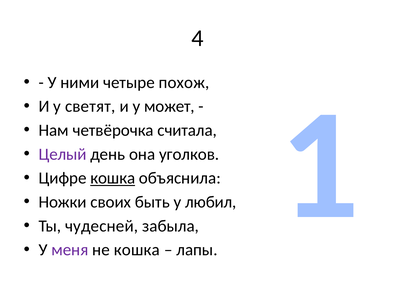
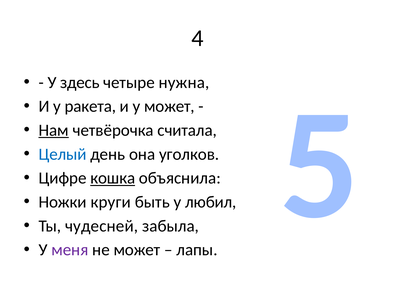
ними: ними -> здесь (80, 82)
похож: похож -> нужна (184, 82)
светят: светят -> ракета (90, 106)
Нам underline: none -> present (54, 130)
Целый colour: purple -> blue (63, 154)
своих: своих -> круги (111, 202)
не кошка: кошка -> может (137, 250)
1: 1 -> 5 (319, 165)
